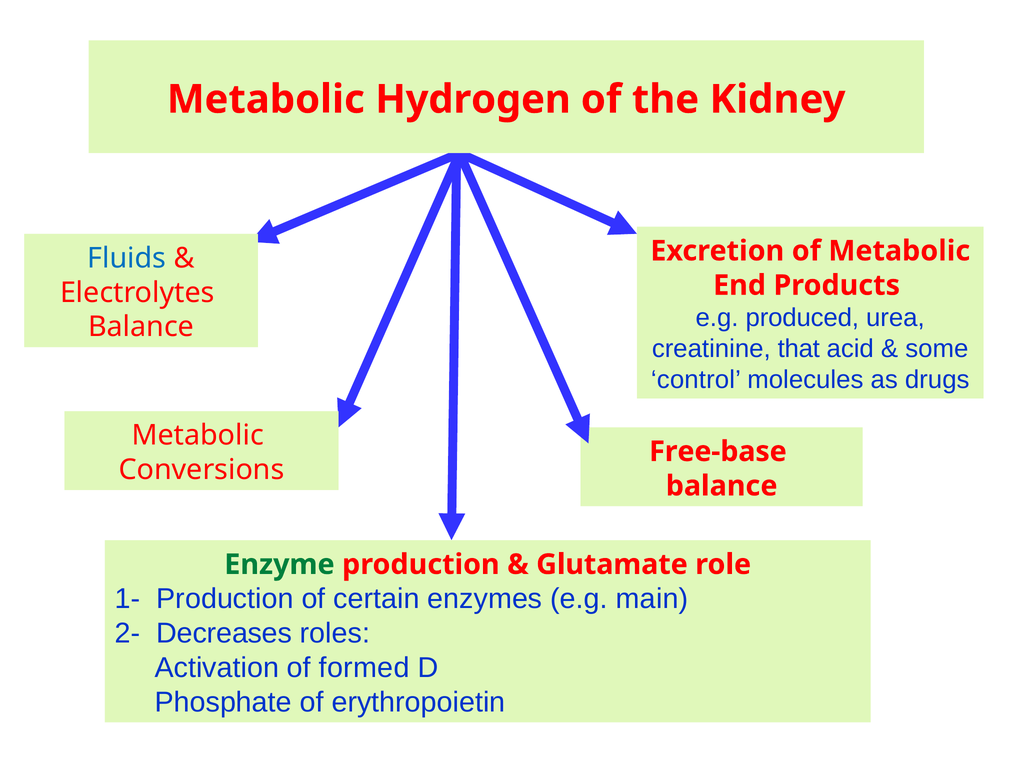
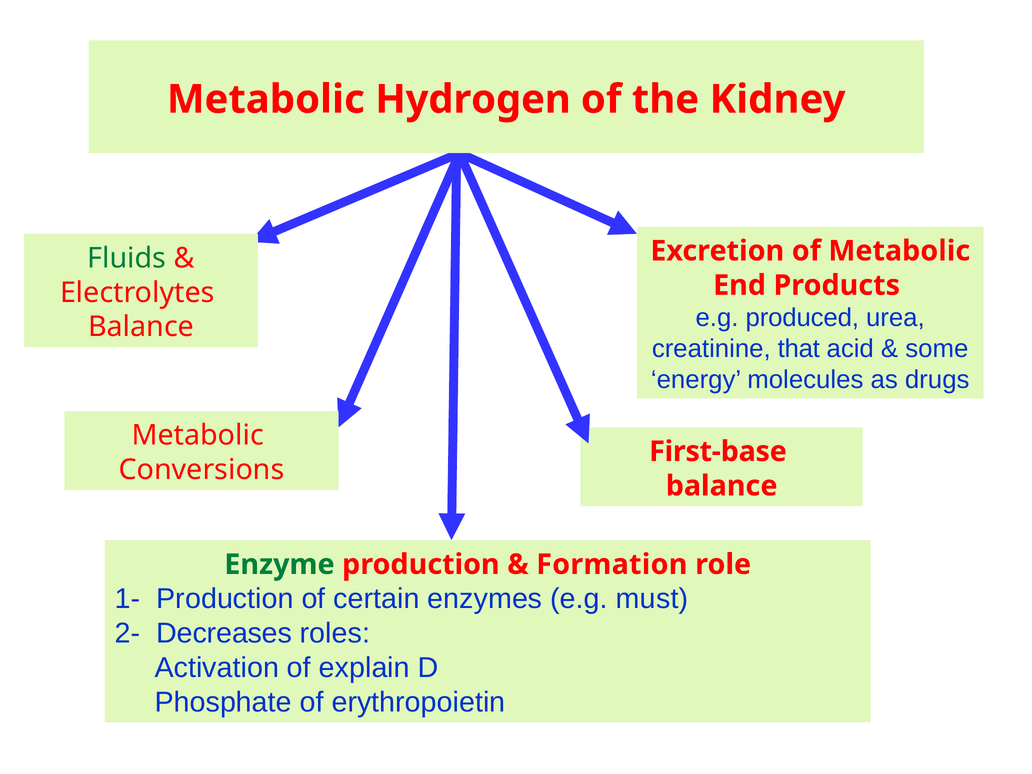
Fluids colour: blue -> green (127, 258)
control: control -> energy (696, 380)
Free-base: Free-base -> First-base (718, 452)
Glutamate: Glutamate -> Formation (612, 564)
main: main -> must (652, 599)
formed: formed -> explain (364, 668)
